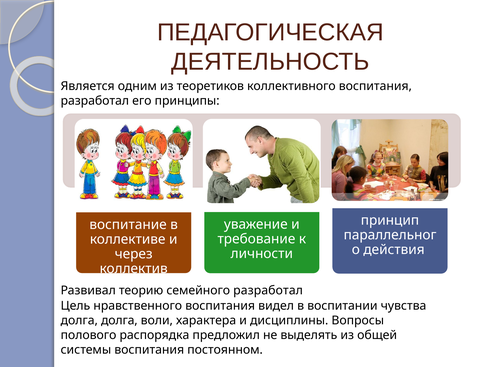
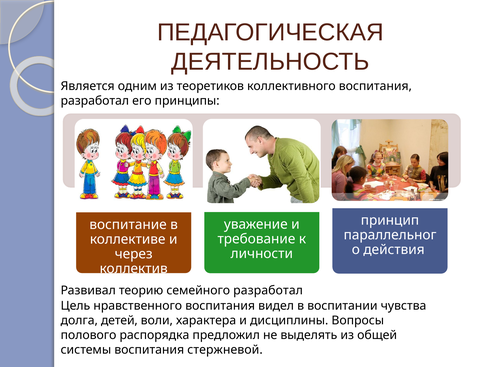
долга долга: долга -> детей (119, 320)
постоянном: постоянном -> стержневой (225, 350)
